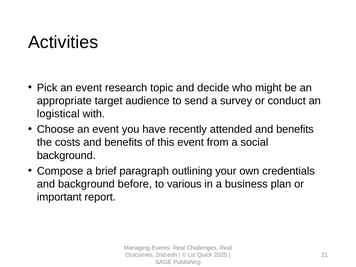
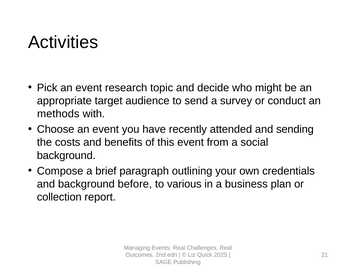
logistical: logistical -> methods (58, 114)
attended and benefits: benefits -> sending (295, 129)
important: important -> collection (59, 197)
